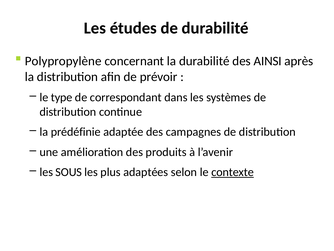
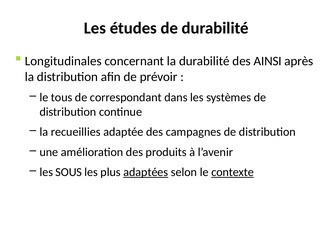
Polypropylène: Polypropylène -> Longitudinales (63, 61)
type: type -> tous (62, 97)
prédéfinie: prédéfinie -> recueillies (76, 132)
adaptées underline: none -> present (146, 172)
